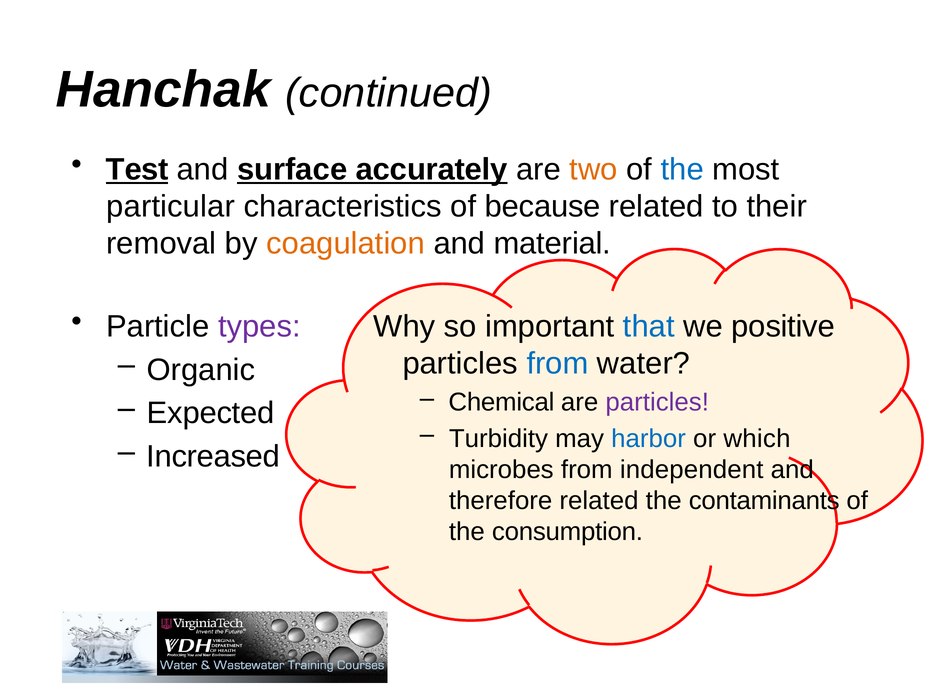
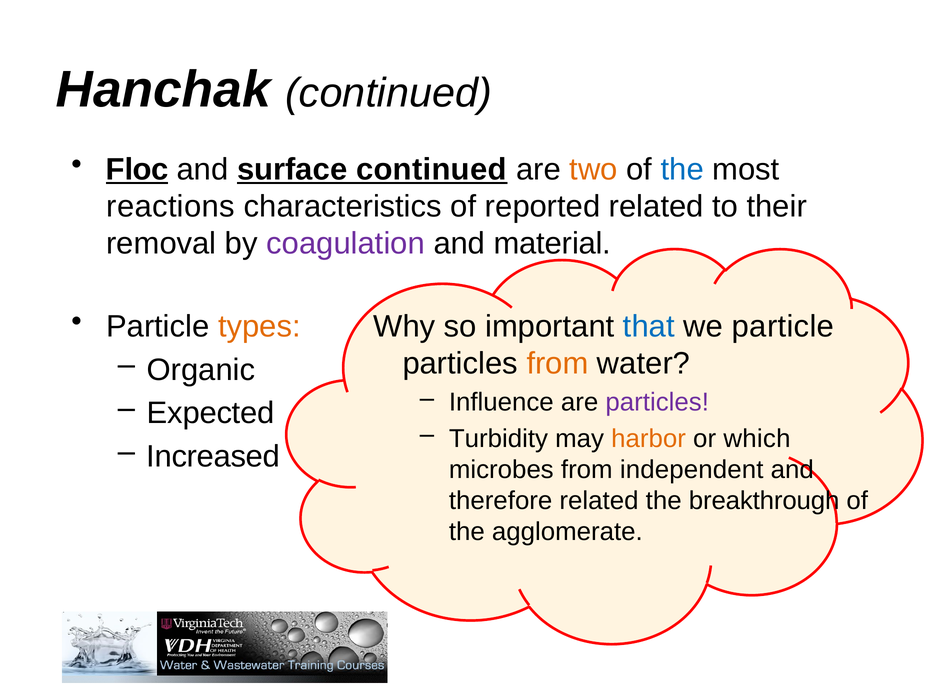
Test: Test -> Floc (137, 170)
surface accurately: accurately -> continued (431, 170)
particular: particular -> reactions (171, 207)
because: because -> reported (543, 207)
coagulation colour: orange -> purple (346, 244)
types colour: purple -> orange (259, 327)
we positive: positive -> particle (783, 327)
from colour: blue -> orange (557, 364)
Chemical: Chemical -> Influence (501, 403)
harbor colour: blue -> orange (649, 439)
contaminants: contaminants -> breakthrough (764, 501)
consumption: consumption -> agglomerate (567, 532)
